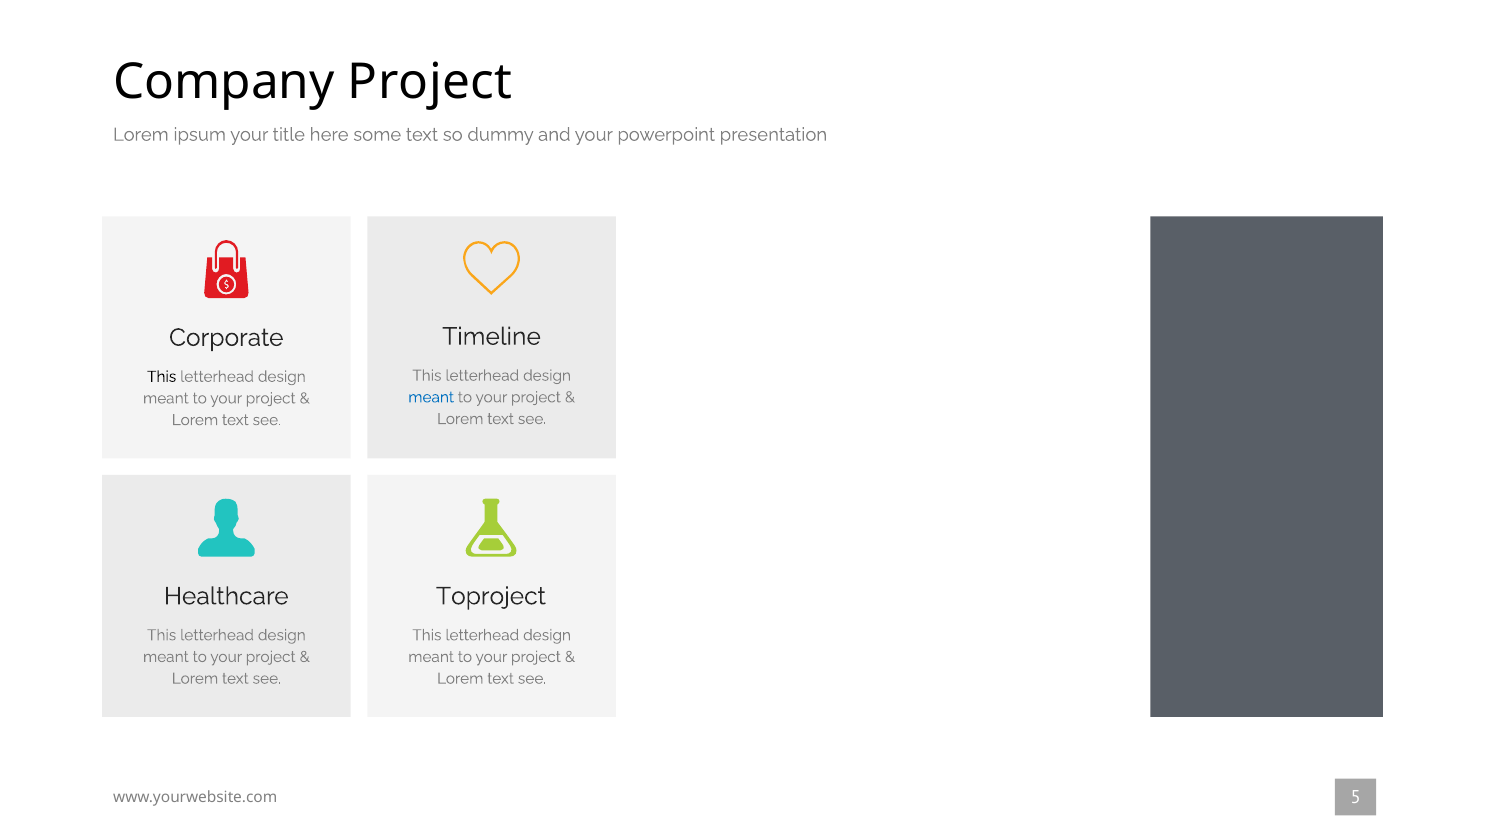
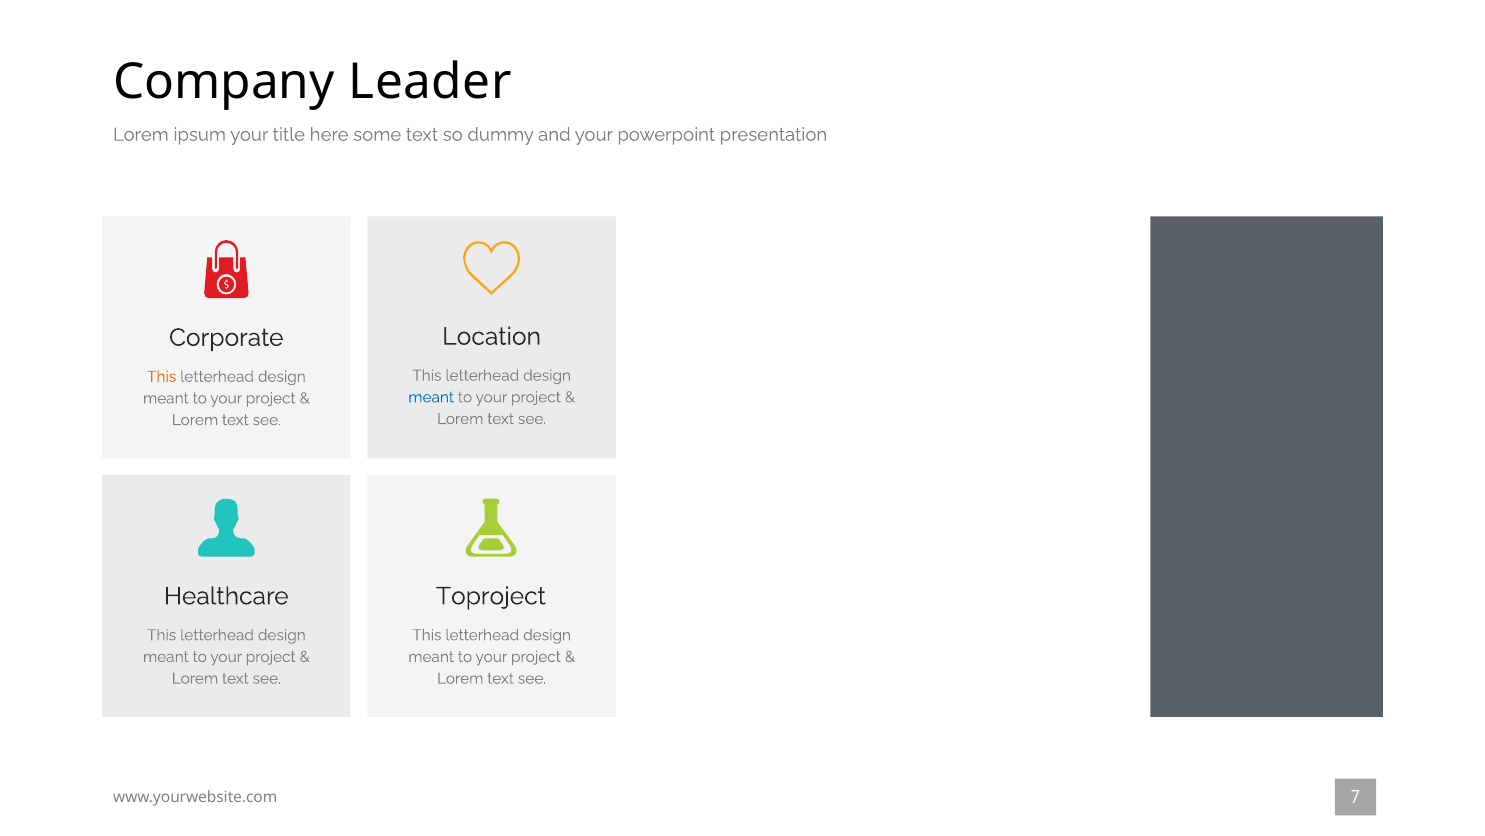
Company Project: Project -> Leader (430, 82)
Timeline: Timeline -> Location (492, 336)
This colour: black -> orange (162, 376)
5: 5 -> 7 (1356, 797)
